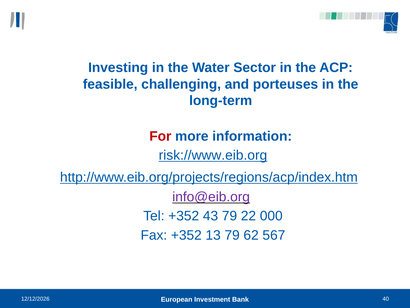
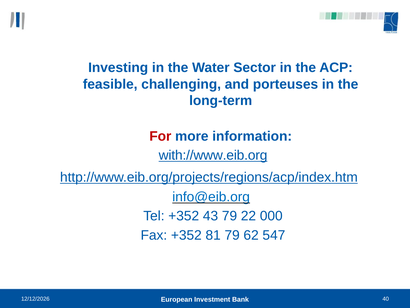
risk://www.eib.org: risk://www.eib.org -> with://www.eib.org (213, 155)
info@eib.org colour: purple -> blue (211, 197)
13: 13 -> 81 (213, 235)
567: 567 -> 547 (274, 235)
